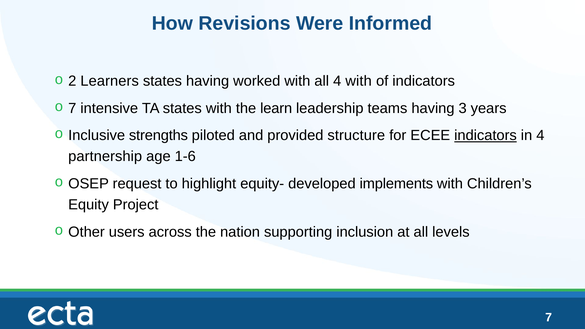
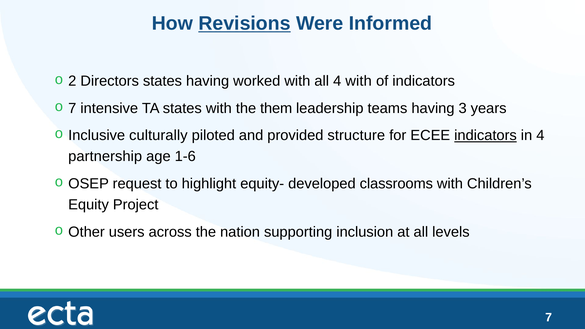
Revisions underline: none -> present (245, 24)
Learners: Learners -> Directors (110, 81)
learn: learn -> them (276, 108)
strengths: strengths -> culturally (158, 135)
implements: implements -> classrooms (396, 184)
